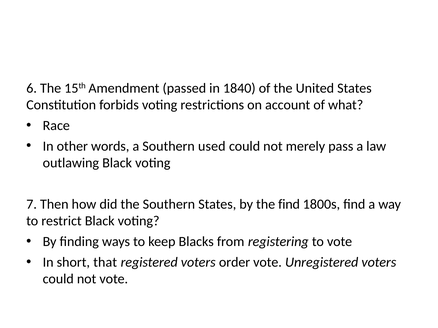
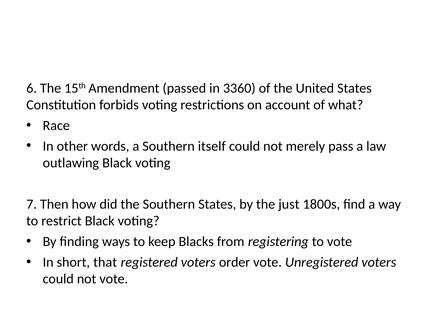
1840: 1840 -> 3360 (239, 88)
used: used -> itself (212, 146)
the find: find -> just (289, 204)
